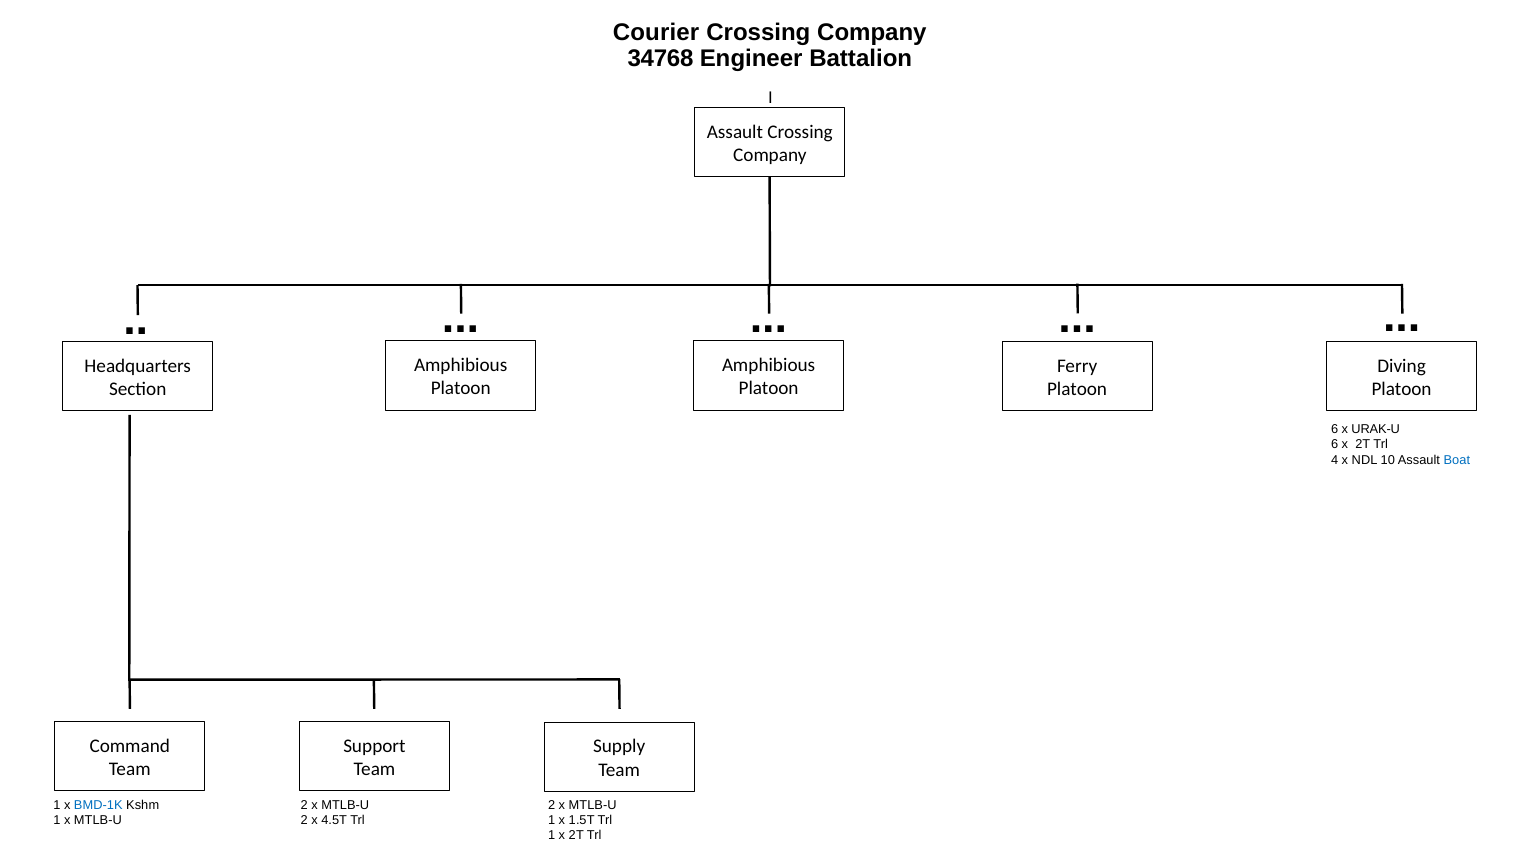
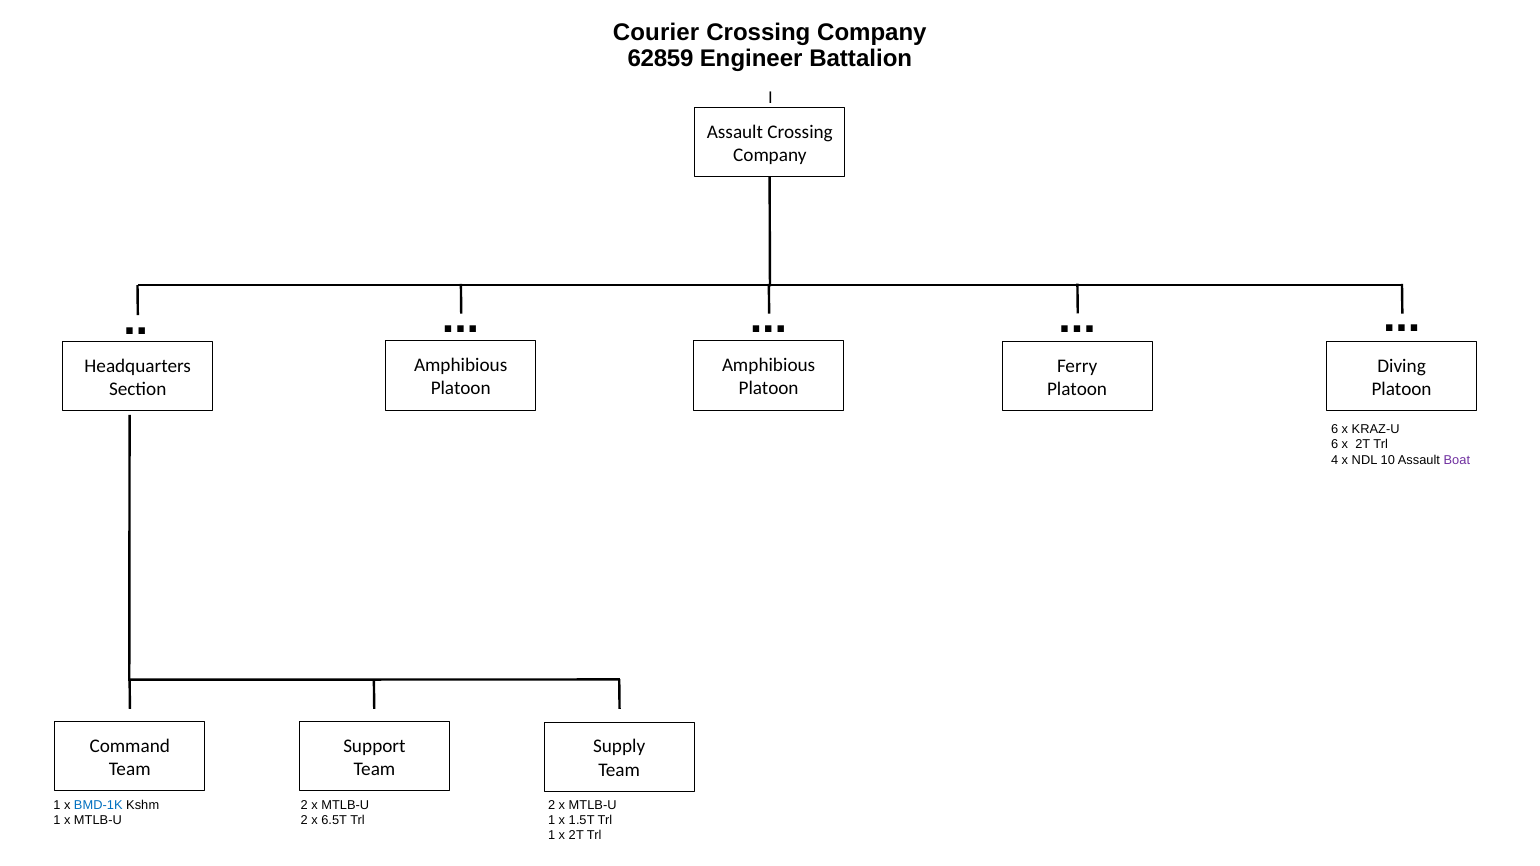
34768: 34768 -> 62859 (660, 58)
URAK-U: URAK-U -> KRAZ-U (1376, 429)
Boat colour: blue -> purple (1457, 460)
4.5T: 4.5T -> 6.5T (334, 820)
